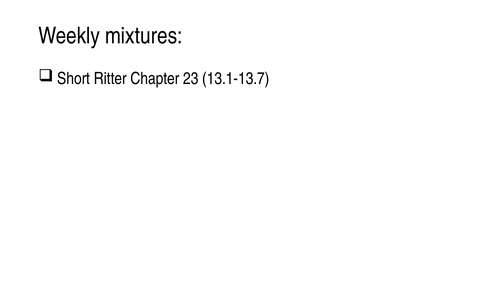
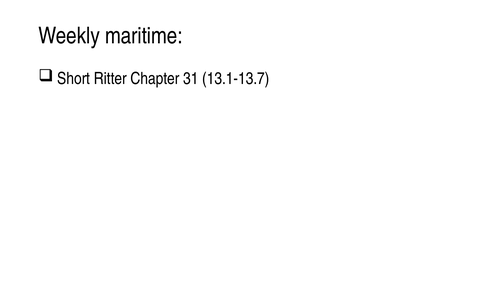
mixtures: mixtures -> maritime (144, 36)
23: 23 -> 31 (191, 78)
